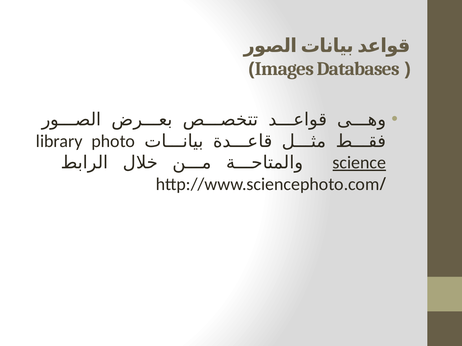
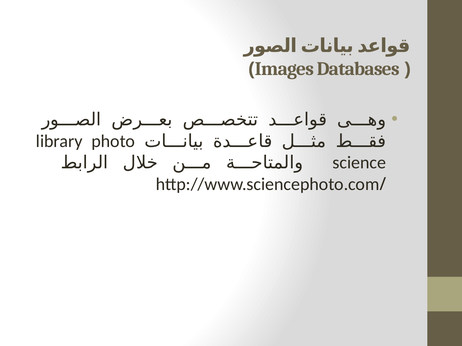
science underline: present -> none (359, 163)
